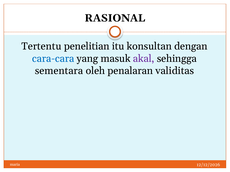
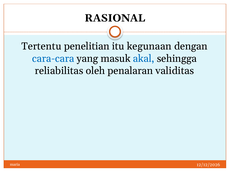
konsultan: konsultan -> kegunaan (149, 46)
akal colour: purple -> blue (144, 59)
sementara: sementara -> reliabilitas (59, 71)
